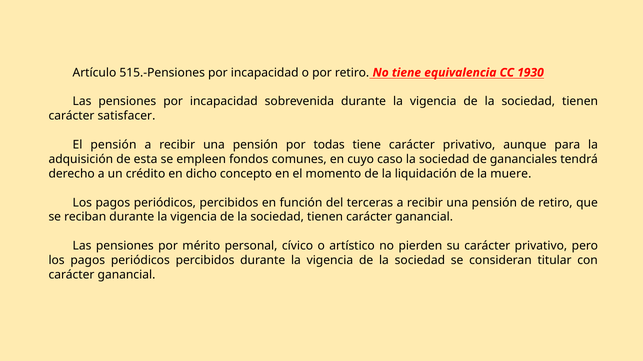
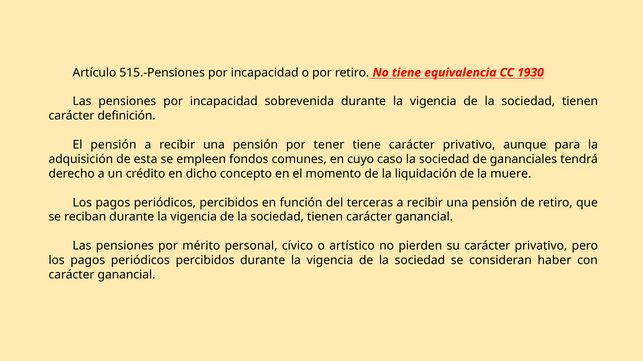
satisfacer: satisfacer -> definición (127, 116)
todas: todas -> tener (329, 145)
titular: titular -> haber (554, 261)
